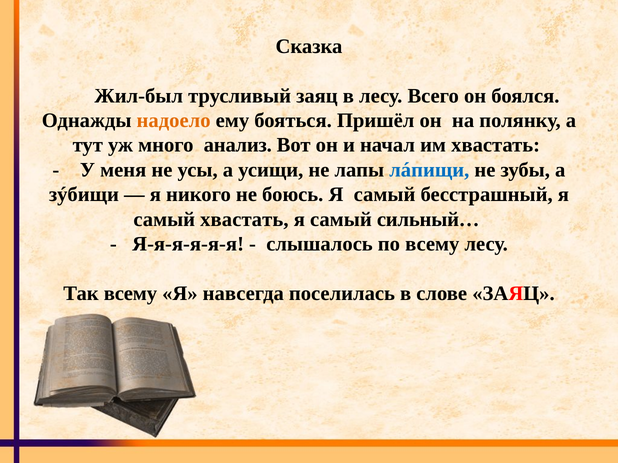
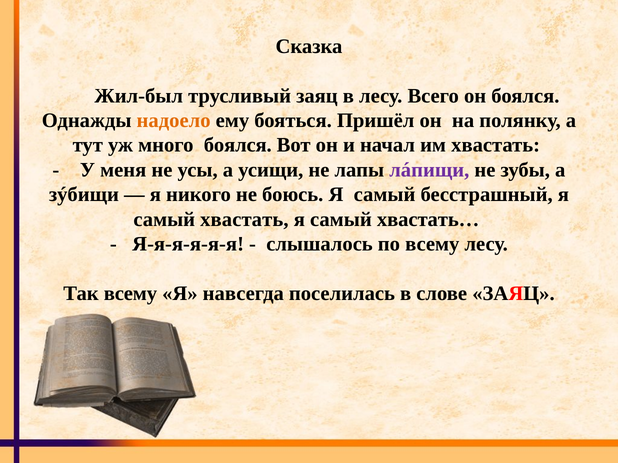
много анализ: анализ -> боялся (238, 145)
лáпищи colour: blue -> purple (429, 170)
сильный…: сильный… -> хвастать… (428, 219)
